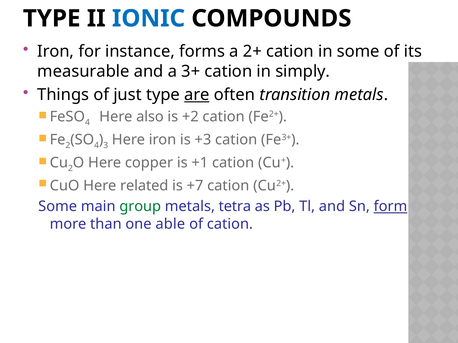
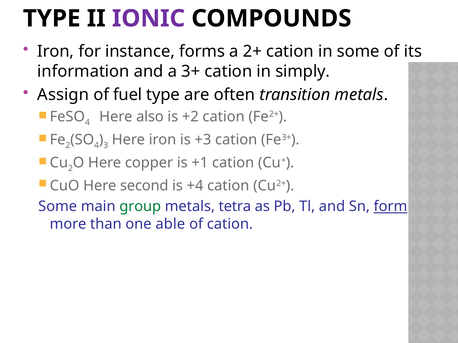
IONIC colour: blue -> purple (149, 18)
measurable: measurable -> information (83, 71)
Things: Things -> Assign (63, 95)
just: just -> fuel (128, 95)
are underline: present -> none (197, 95)
related: related -> second (144, 186)
+7: +7 -> +4 (195, 186)
